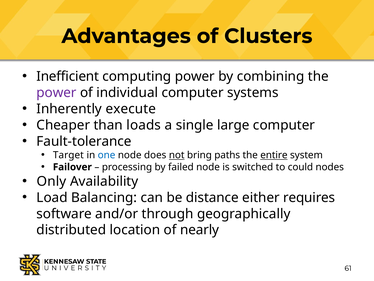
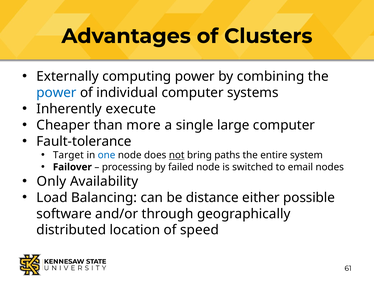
Inefficient: Inefficient -> Externally (68, 76)
power colour: purple -> blue (57, 93)
loads: loads -> more (144, 125)
entire underline: present -> none (274, 155)
could: could -> email (300, 167)
requires: requires -> possible (309, 197)
nearly: nearly -> speed (199, 230)
